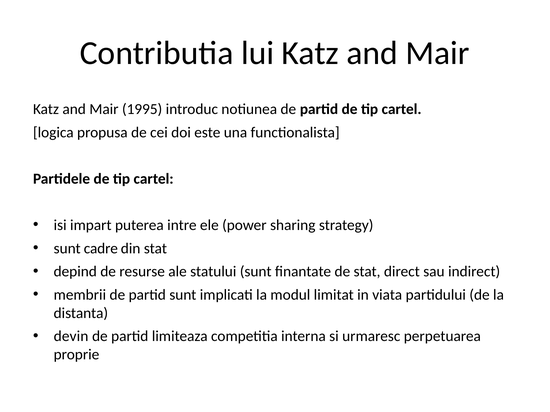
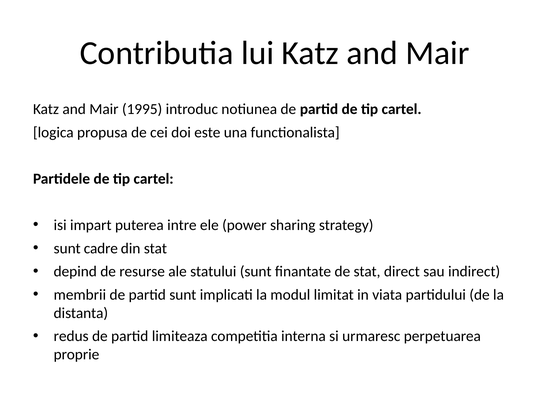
devin: devin -> redus (71, 337)
